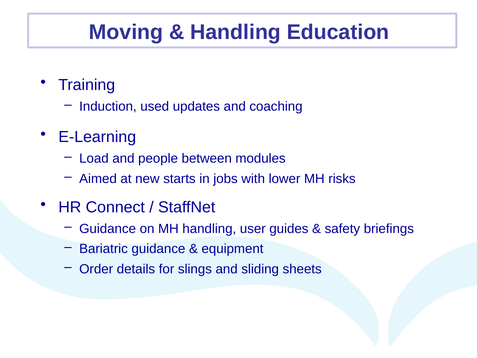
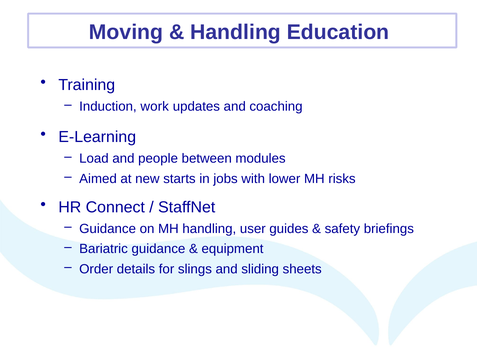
used: used -> work (155, 106)
